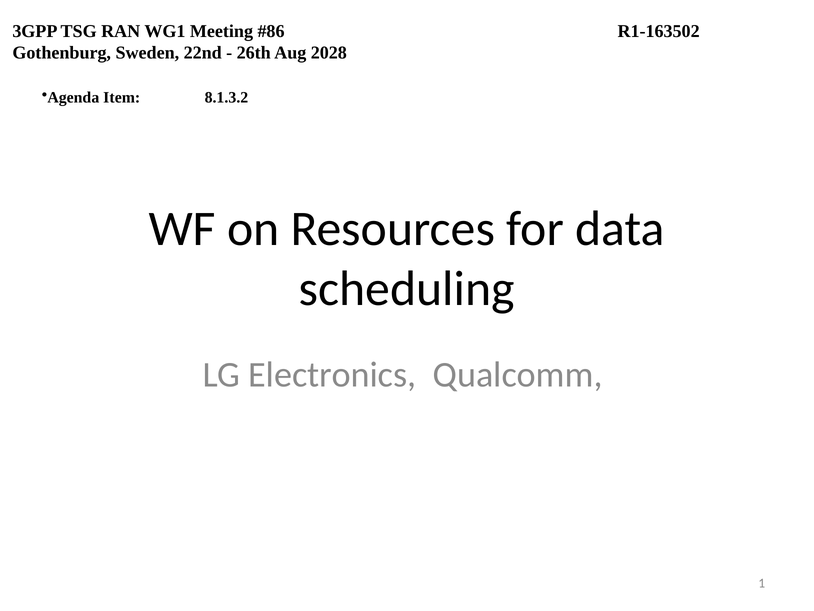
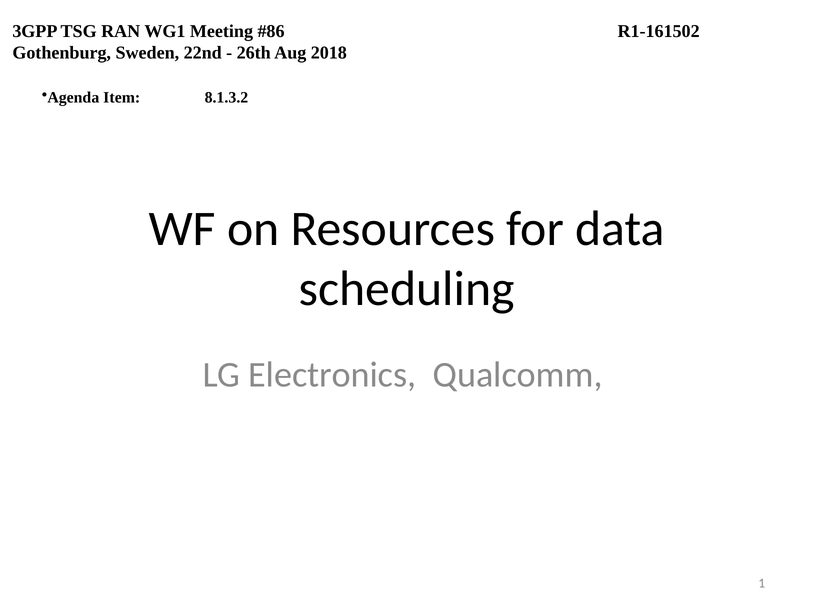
R1-163502: R1-163502 -> R1-161502 (659, 31)
2028: 2028 -> 2018 (329, 53)
